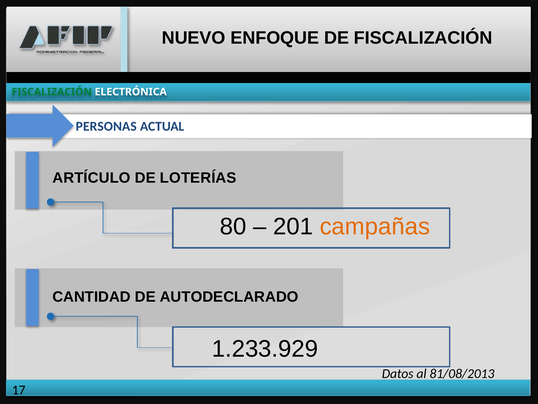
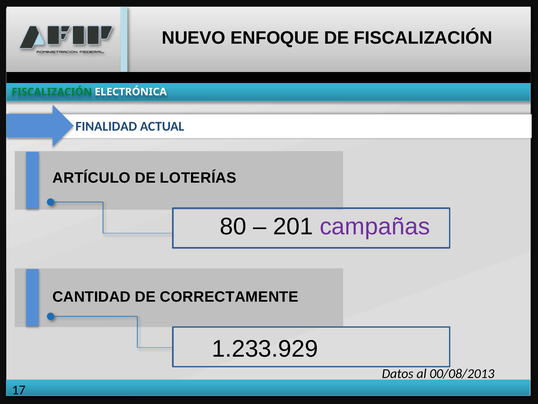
PERSONAS: PERSONAS -> FINALIDAD (106, 126)
campañas colour: orange -> purple (375, 226)
AUTODECLARADO: AUTODECLARADO -> CORRECTAMENTE (229, 296)
81/08/2013: 81/08/2013 -> 00/08/2013 (462, 373)
